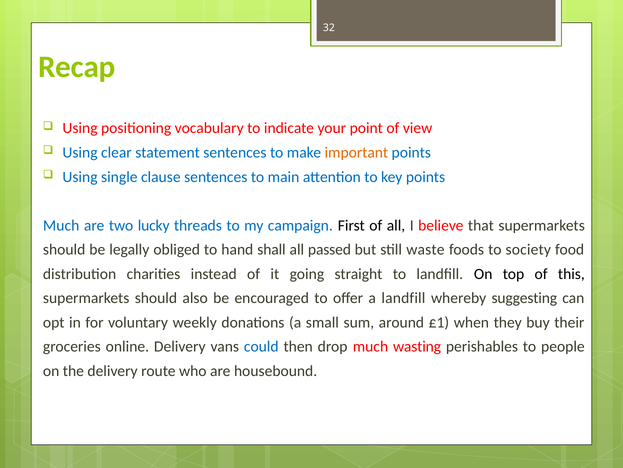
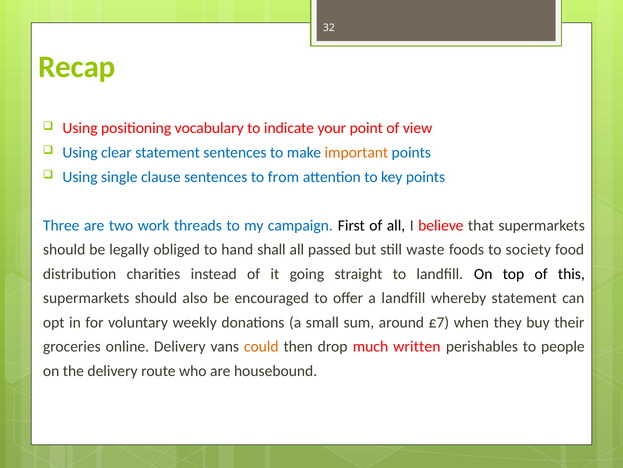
main: main -> from (283, 177)
Much: Much -> Three (61, 225)
lucky: lucky -> work (154, 225)
whereby suggesting: suggesting -> statement (524, 298)
£1: £1 -> £7 (439, 322)
could colour: blue -> orange (261, 346)
wasting: wasting -> written (417, 346)
